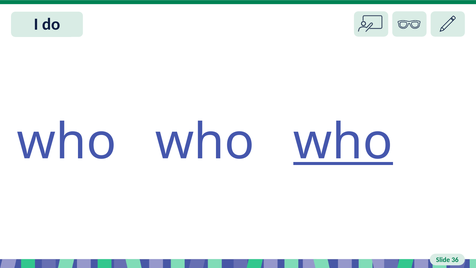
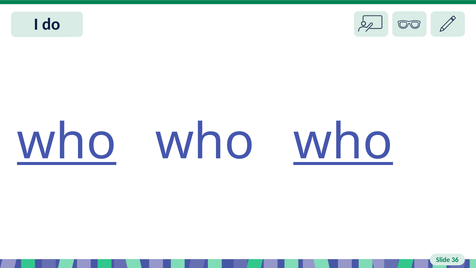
who underline: none -> present (67, 142)
